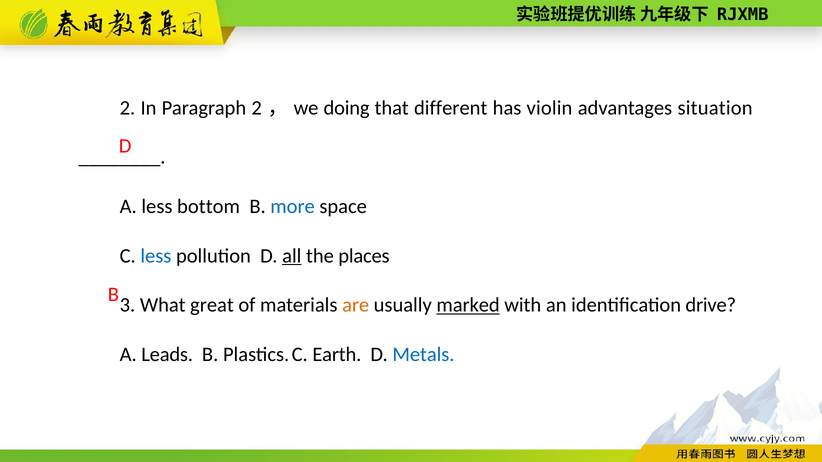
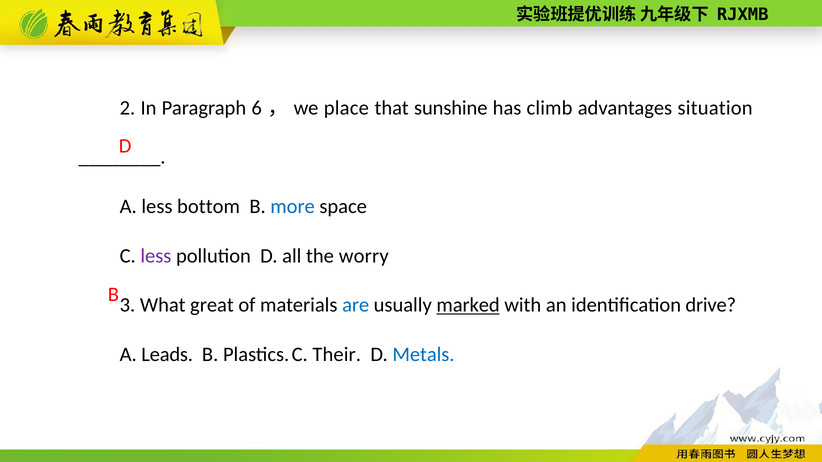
Paragraph 2: 2 -> 6 (257, 108)
doing: doing -> place (346, 108)
different: different -> sunshine (451, 108)
violin: violin -> climb (550, 108)
less colour: blue -> purple (156, 256)
all underline: present -> none (292, 256)
places: places -> worry (364, 256)
are colour: orange -> blue (356, 305)
Earth: Earth -> Their (337, 355)
